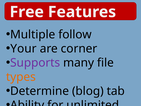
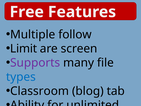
Your: Your -> Limit (24, 49)
corner: corner -> screen (79, 49)
types colour: orange -> blue (21, 77)
Determine: Determine -> Classroom (40, 91)
